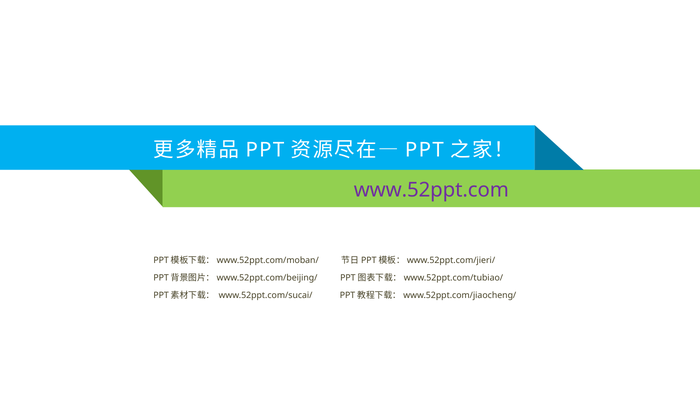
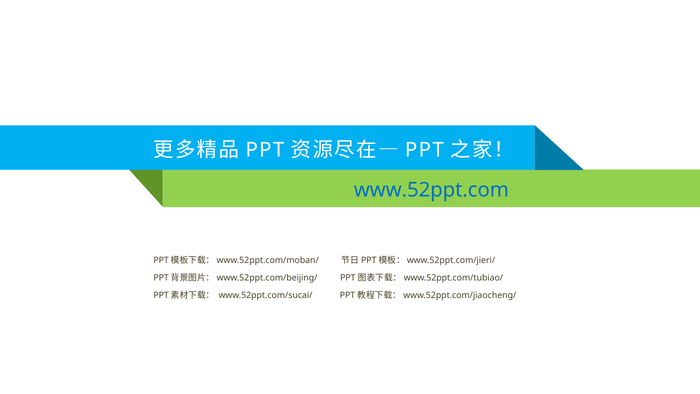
www.52ppt.com colour: purple -> blue (431, 190)
